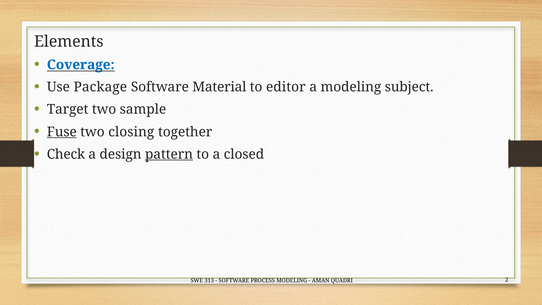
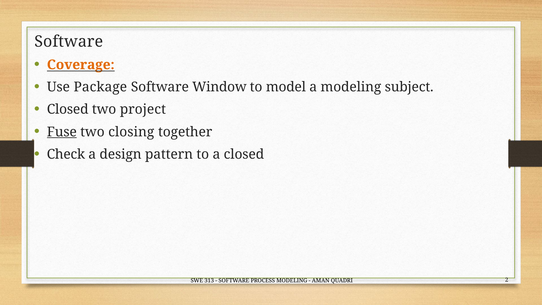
Elements: Elements -> Software (69, 42)
Coverage colour: blue -> orange (81, 65)
Material: Material -> Window (219, 87)
editor: editor -> model (286, 87)
Target: Target -> Closed (68, 109)
sample: sample -> project (143, 109)
pattern underline: present -> none (169, 154)
